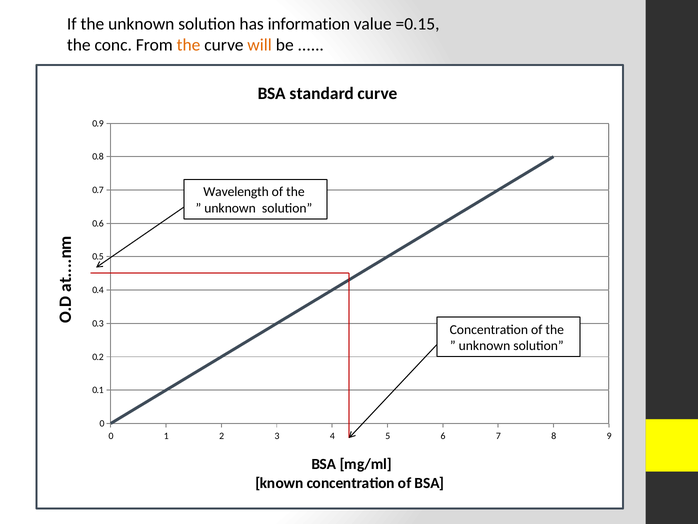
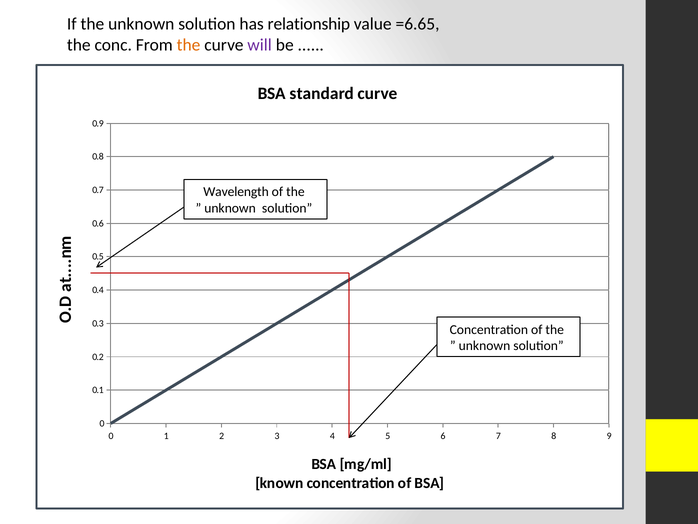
information: information -> relationship (309, 24)
=0.15: =0.15 -> =6.65 (418, 24)
will colour: orange -> purple (260, 45)
